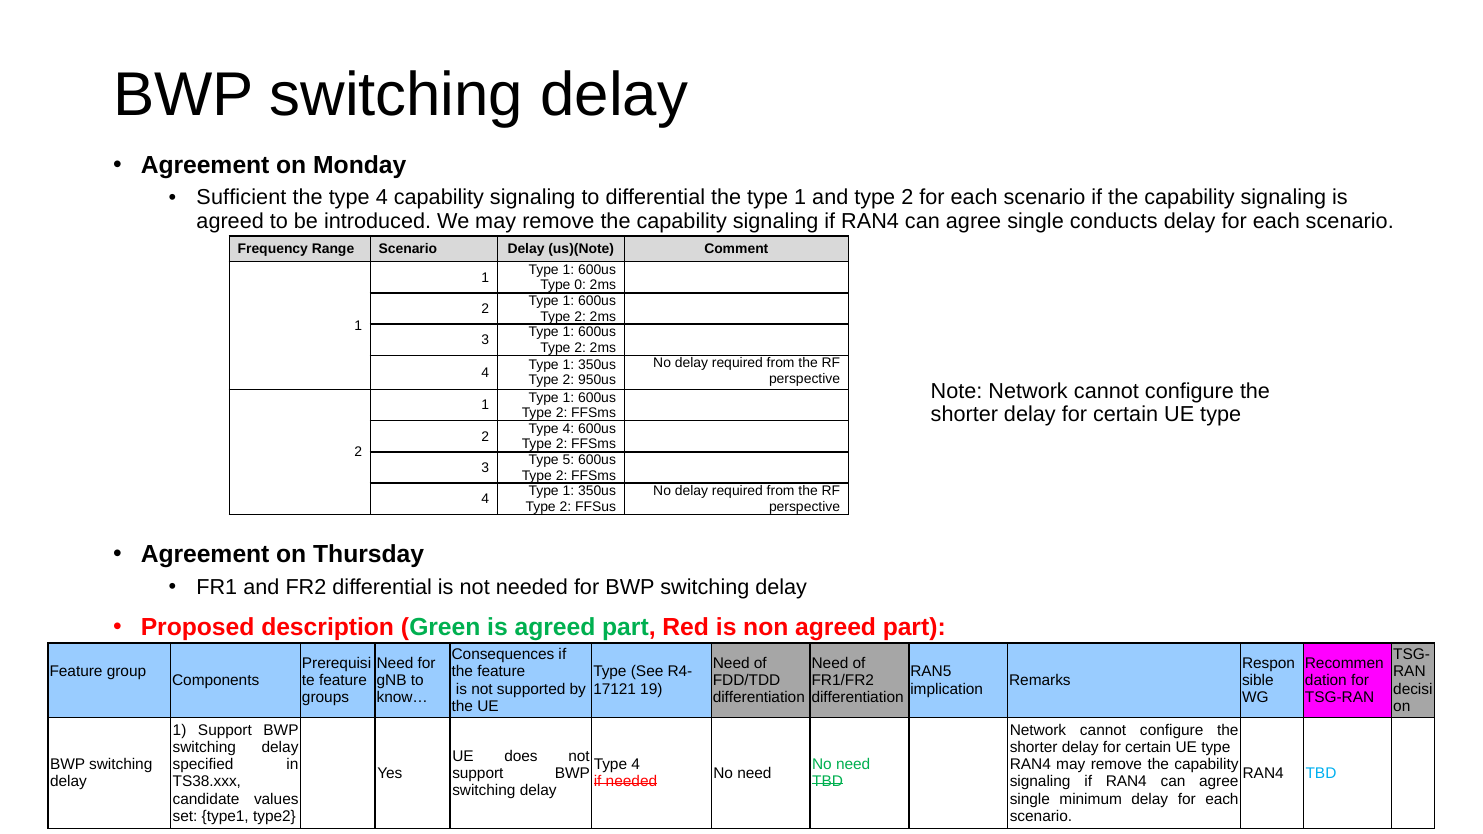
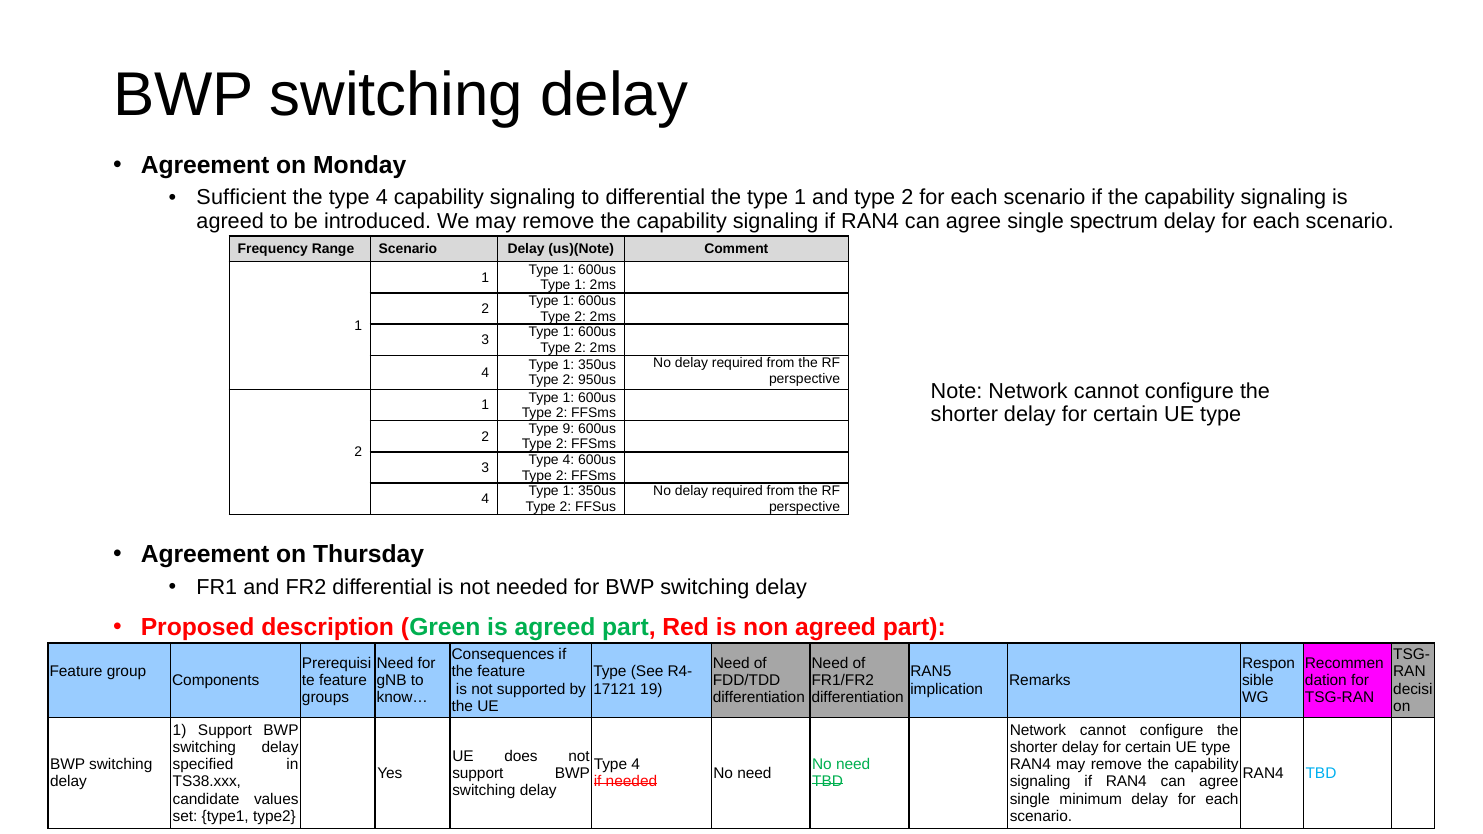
conducts: conducts -> spectrum (1114, 221)
0: 0 -> 1 (580, 285)
4: 4 -> 9 (568, 429)
5: 5 -> 4 (568, 460)
